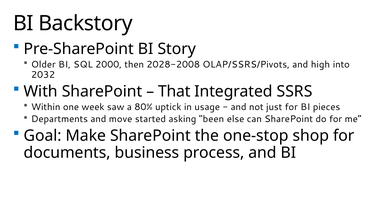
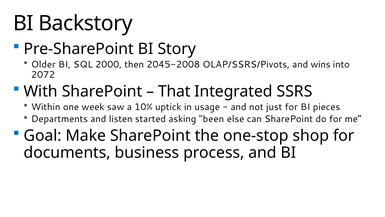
2028-2008: 2028-2008 -> 2045-2008 (173, 64)
high: high -> wins (321, 64)
2032: 2032 -> 2072 (43, 74)
80%: 80% -> 10% (143, 107)
move: move -> listen (121, 119)
